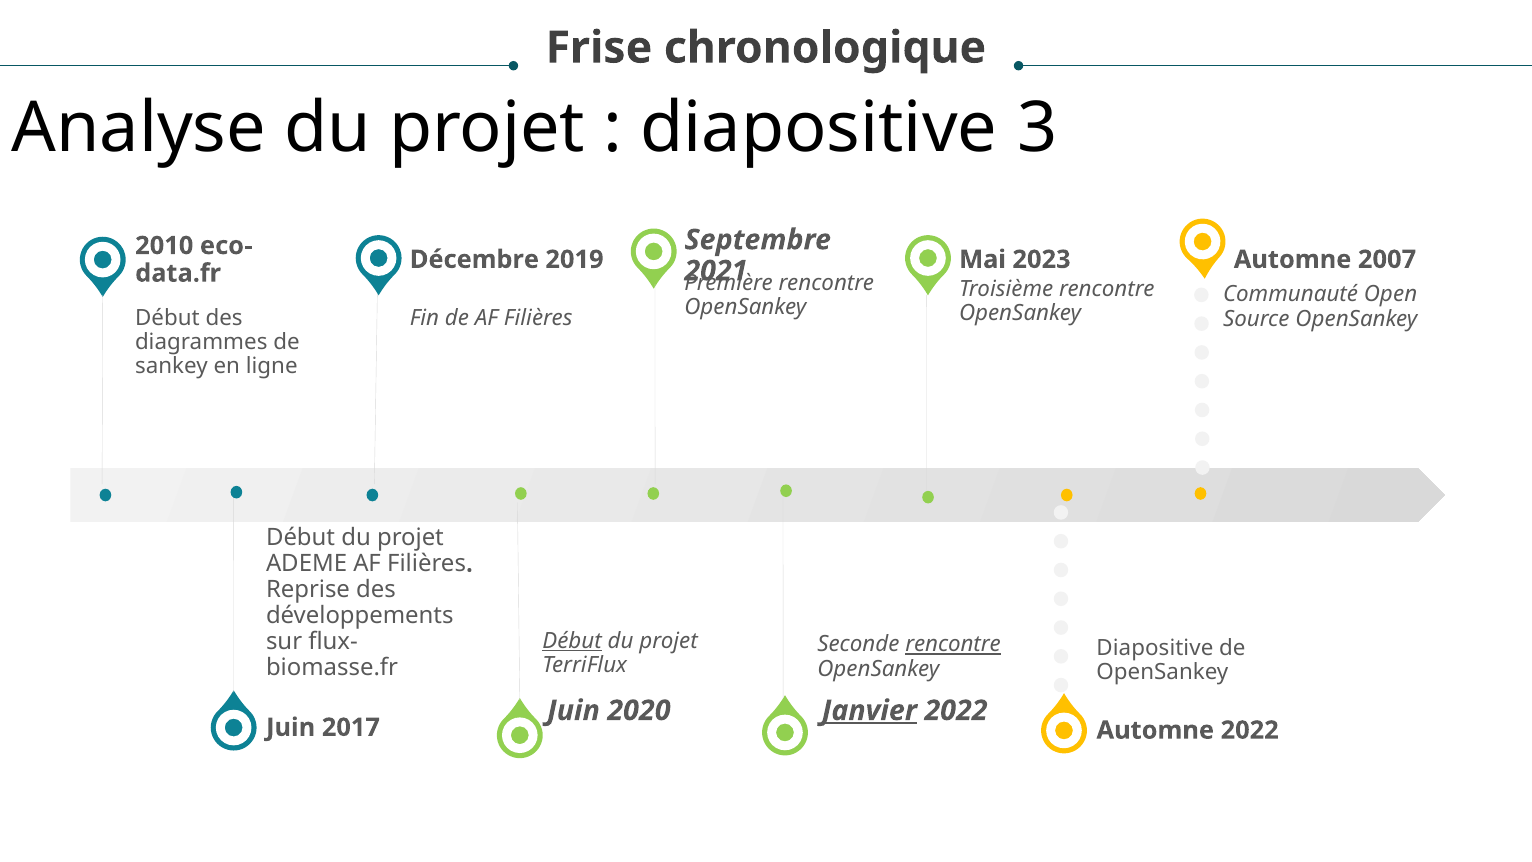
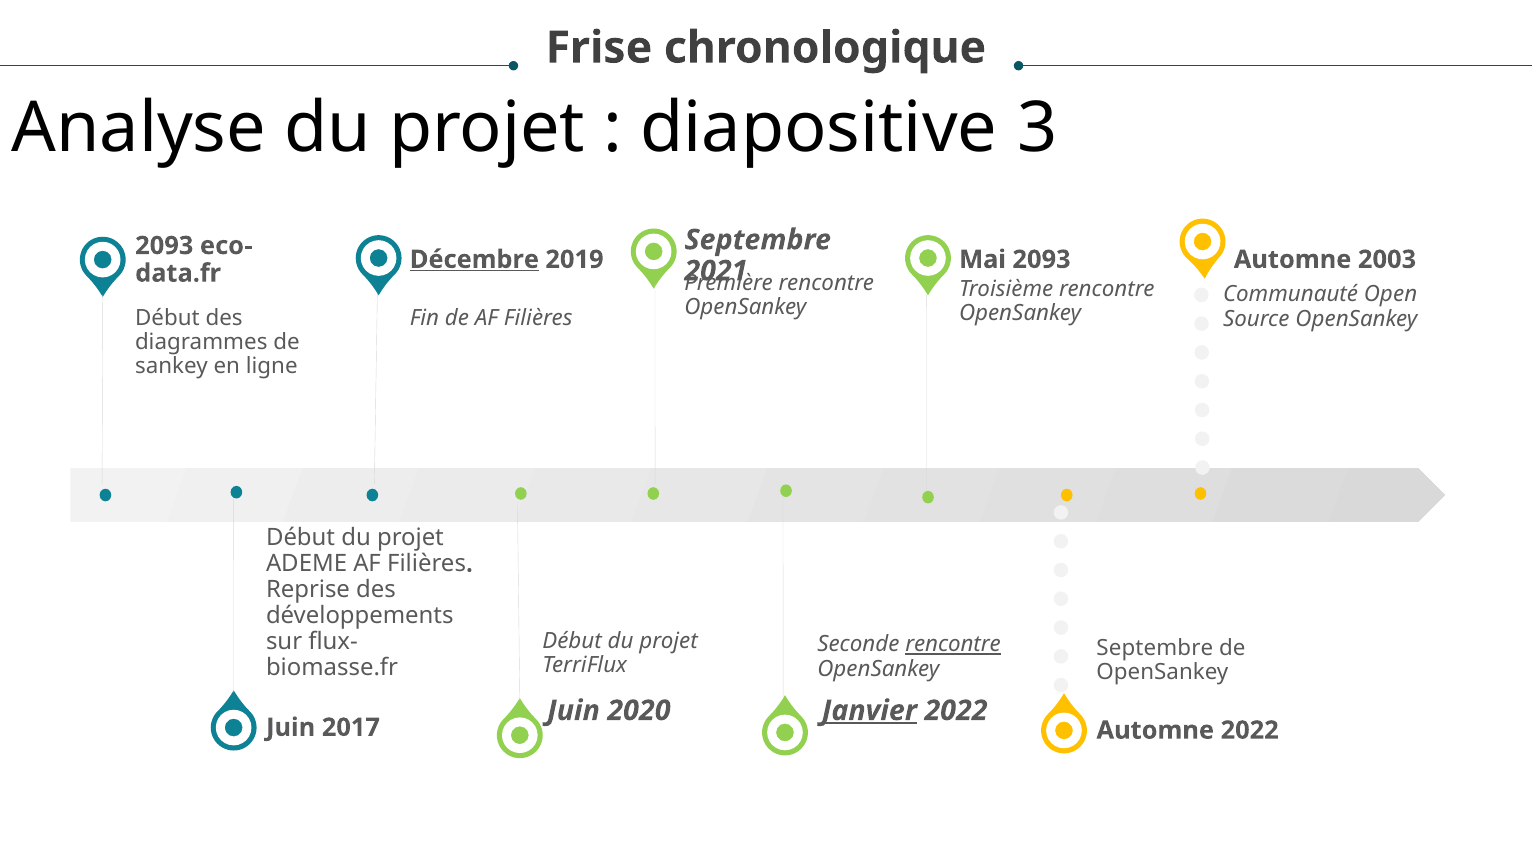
2010: 2010 -> 2093 (164, 246)
Décembre underline: none -> present (474, 259)
Mai 2023: 2023 -> 2093 (1042, 259)
2007: 2007 -> 2003 (1387, 259)
Début underline: present -> none (572, 641)
Diapositive: Diapositive -> Septembre (1155, 648)
